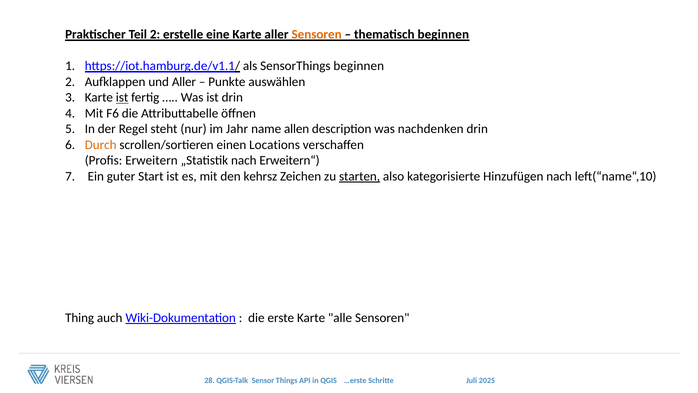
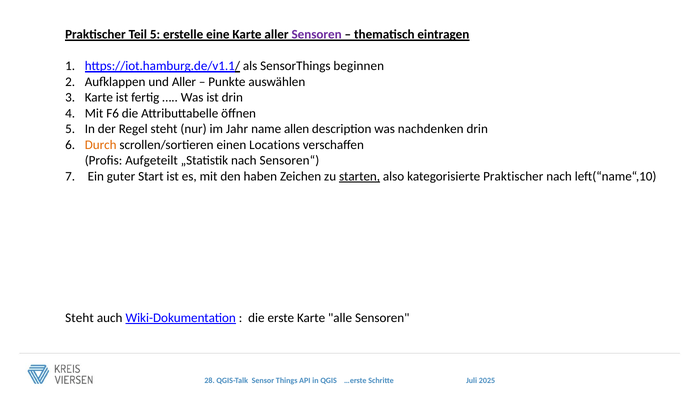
Teil 2: 2 -> 5 (155, 34)
Sensoren colour: orange -> purple (317, 34)
thematisch beginnen: beginnen -> eintragen (443, 34)
ist underline: present -> none (122, 98)
Erweitern: Erweitern -> Aufgeteilt (152, 160)
Erweitern“: Erweitern“ -> Sensoren“ (289, 160)
kehrsz: kehrsz -> haben (260, 176)
kategorisierte Hinzufügen: Hinzufügen -> Praktischer (513, 176)
Thing: Thing -> Steht (80, 317)
